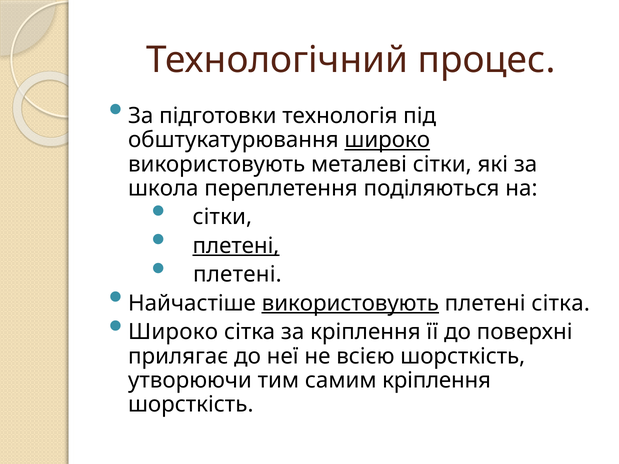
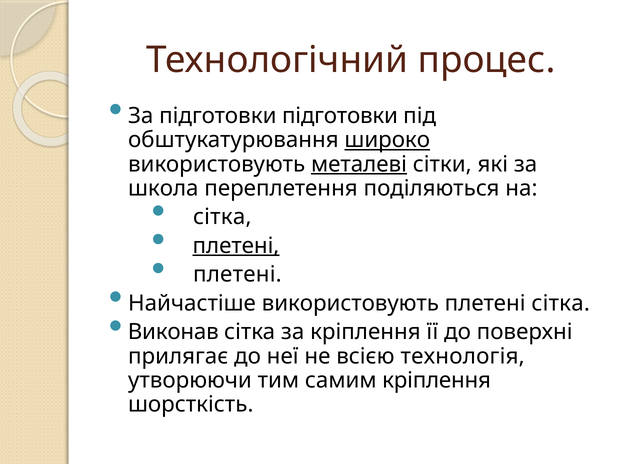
підготовки технологія: технологія -> підготовки (340, 116)
металеві underline: none -> present (359, 164)
сітки: сітки -> сітка (222, 217)
використовують underline: present -> none (350, 303)
Широко: Широко -> Виконав (173, 332)
всією шорсткість: шорсткість -> технологія (463, 356)
